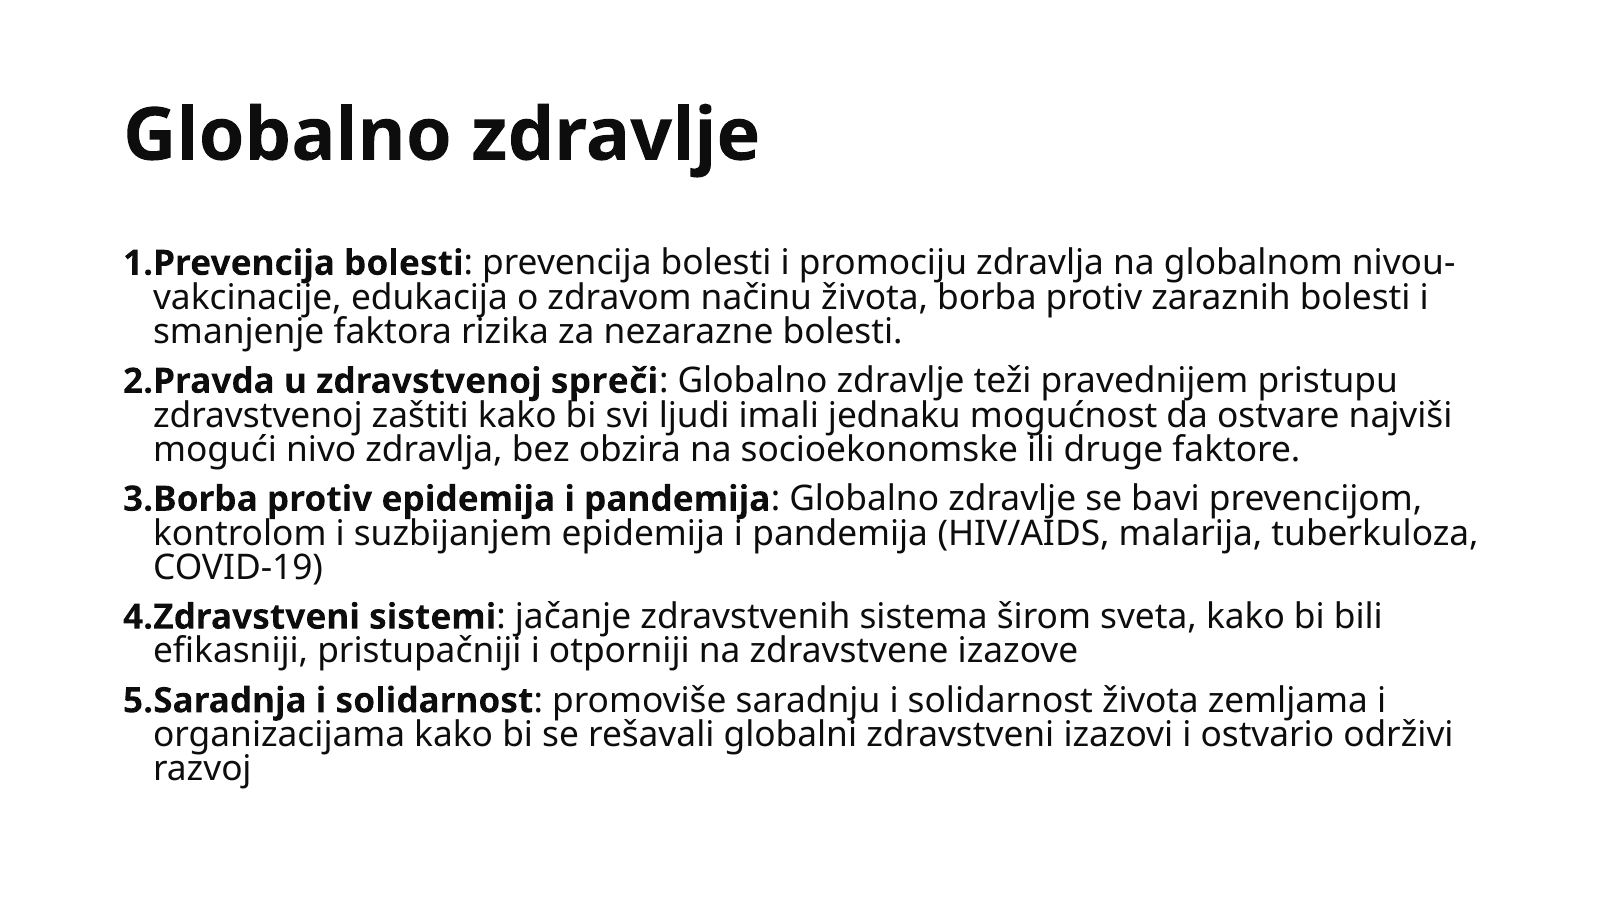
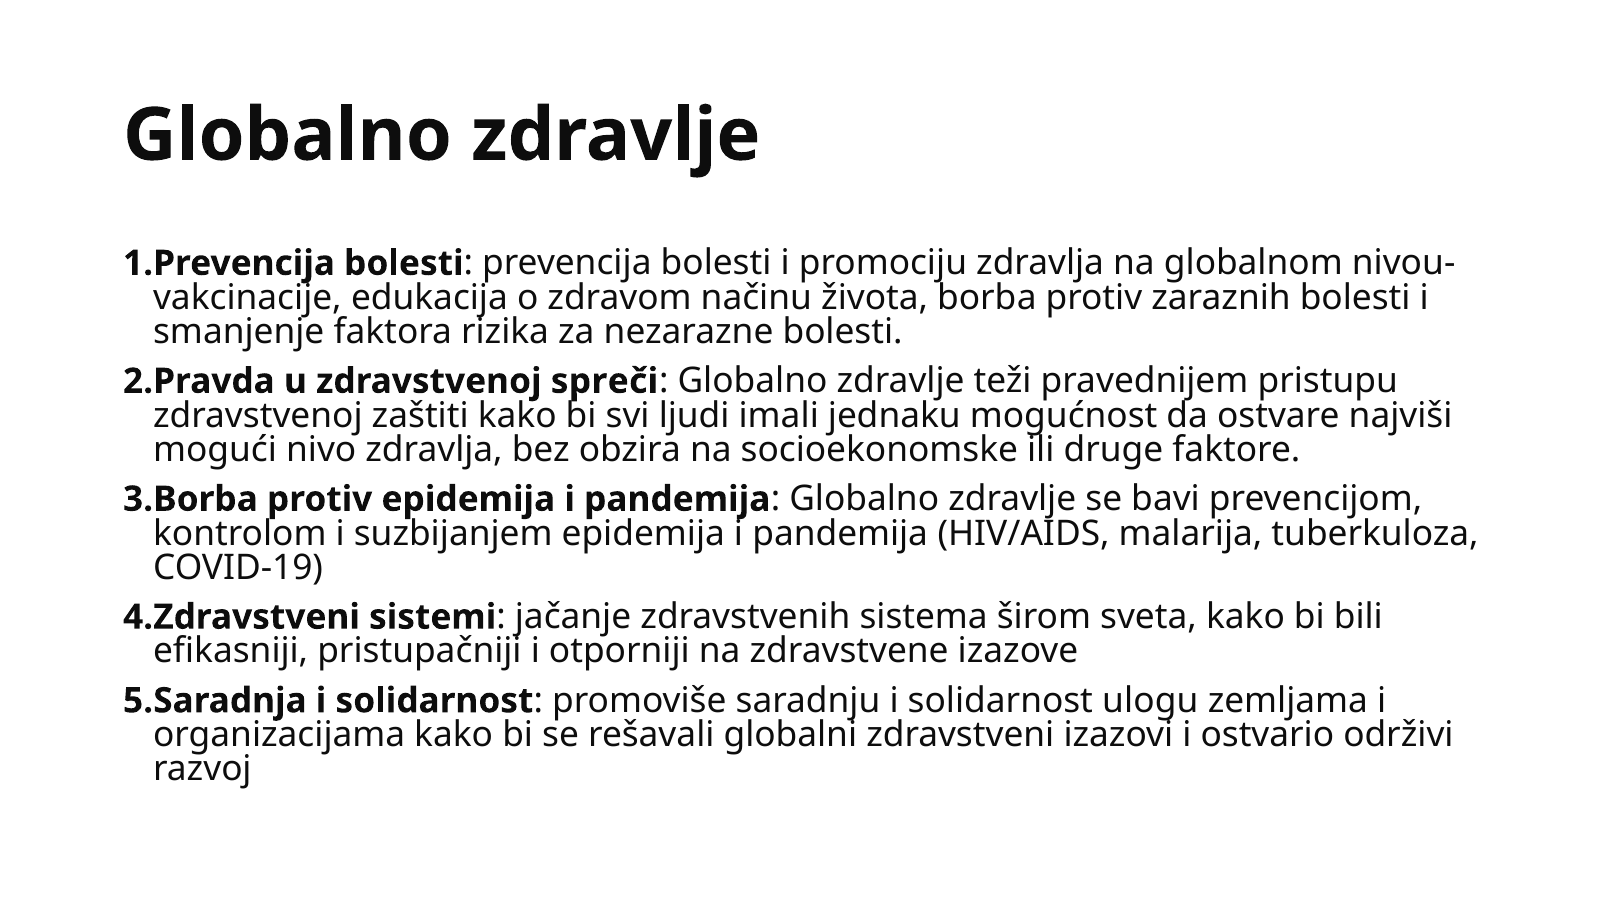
solidarnost života: života -> ulogu (1150, 701)
